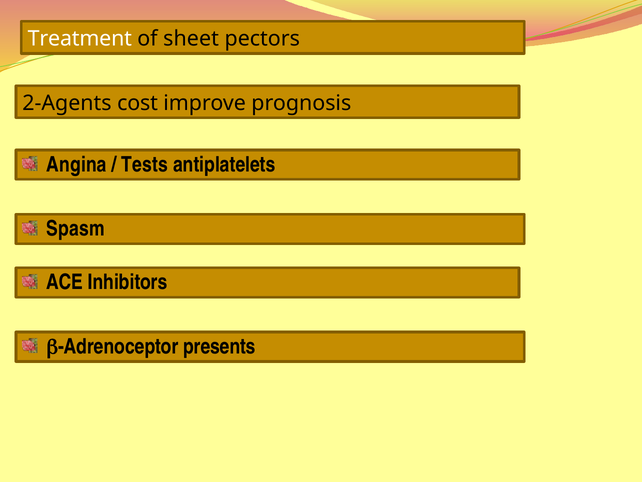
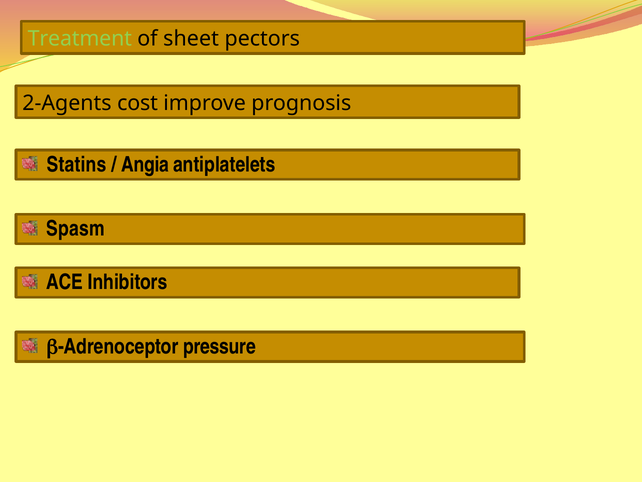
Treatment colour: white -> light green (80, 39)
Angina: Angina -> Statins (77, 164)
Tests: Tests -> Angia (145, 164)
presents: presents -> pressure (219, 346)
